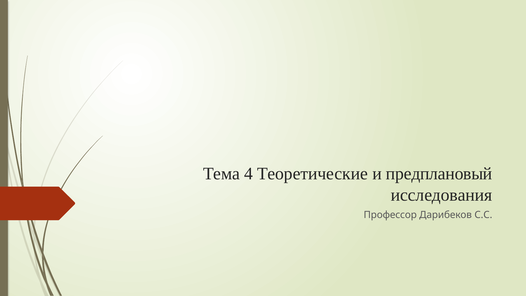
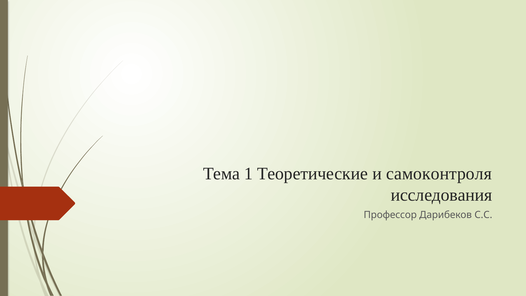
4: 4 -> 1 (249, 174)
предплановый: предплановый -> самоконтроля (439, 174)
